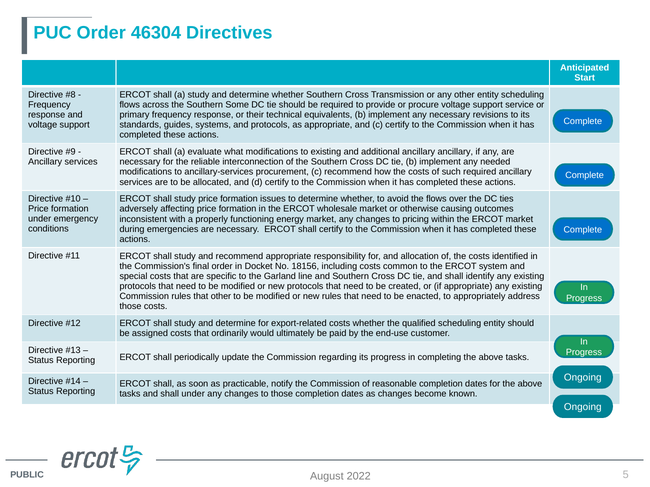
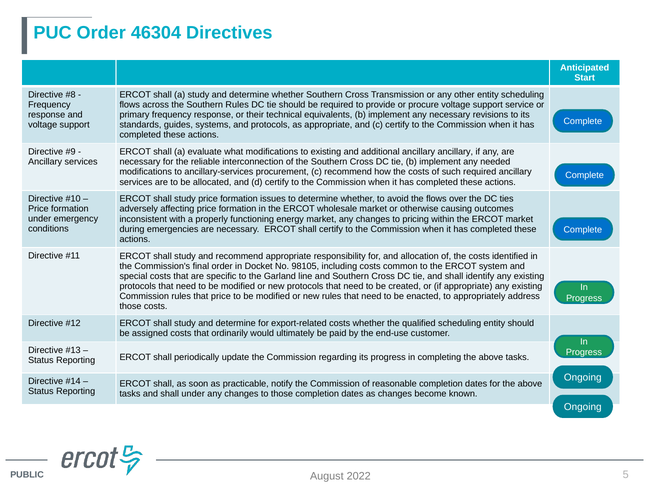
Southern Some: Some -> Rules (237, 105)
18156: 18156 -> 98105 (305, 266)
that other: other -> price (221, 297)
